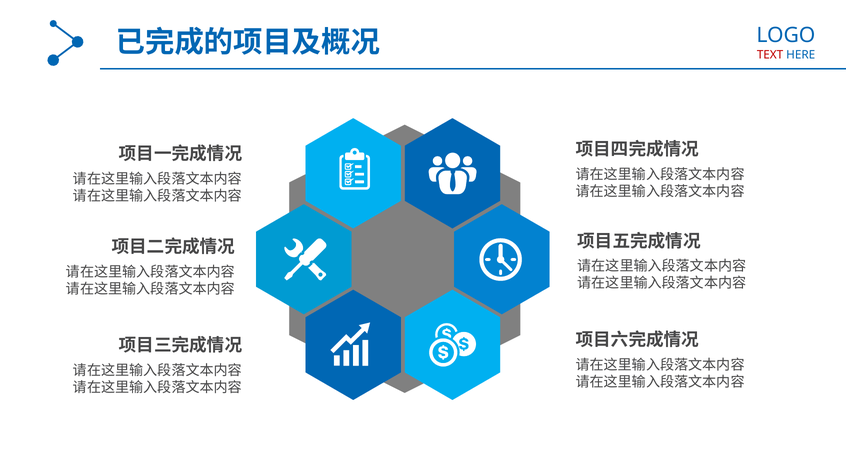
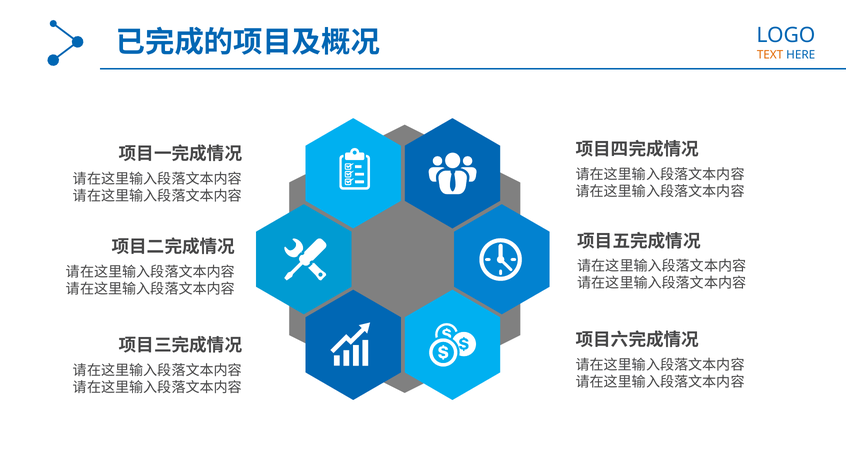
TEXT colour: red -> orange (770, 55)
